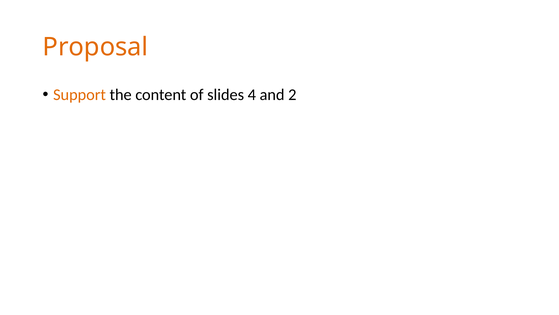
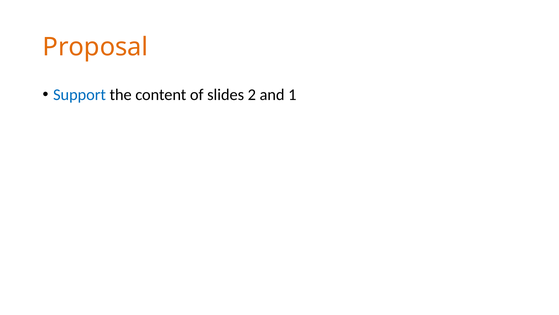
Support colour: orange -> blue (79, 95)
4: 4 -> 2 (252, 95)
2: 2 -> 1 (292, 95)
